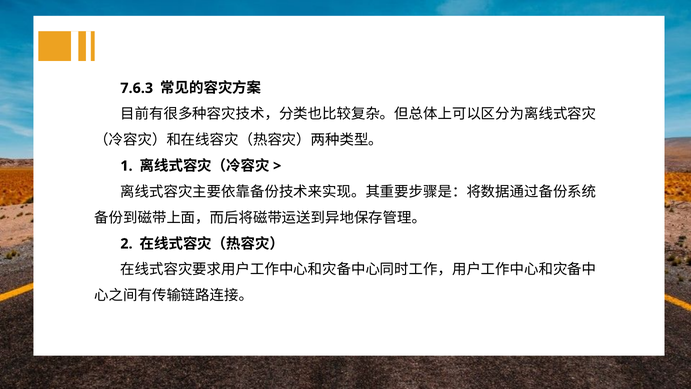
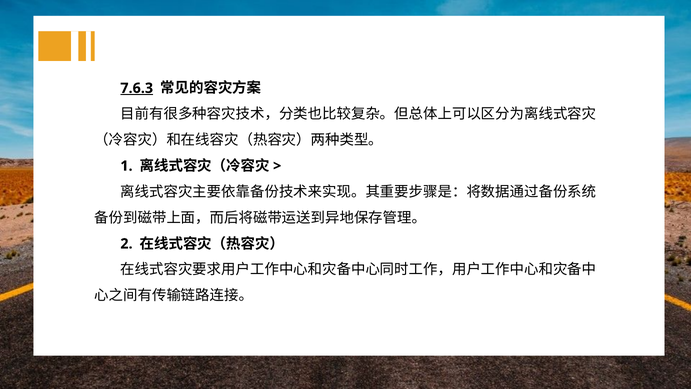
7.6.3 underline: none -> present (137, 88)
